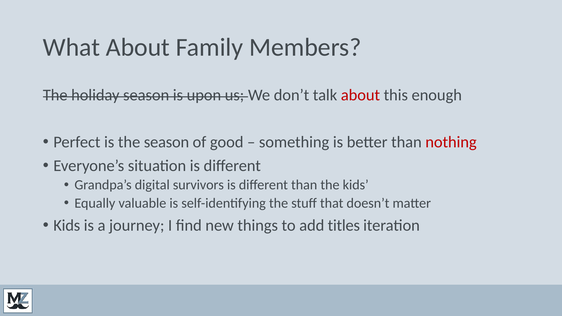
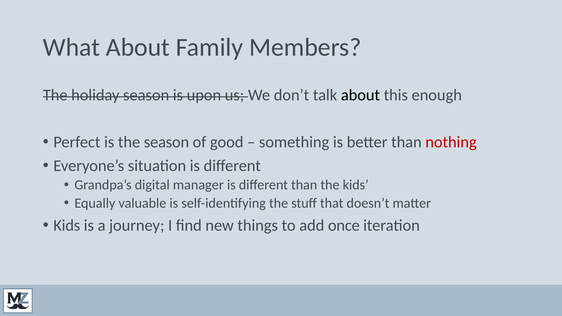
about colour: red -> black (360, 95)
survivors: survivors -> manager (198, 185)
titles: titles -> once (344, 225)
